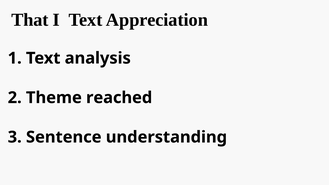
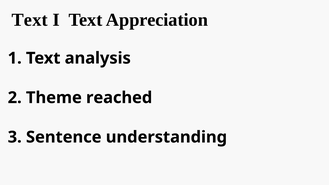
That: That -> Text (30, 20)
